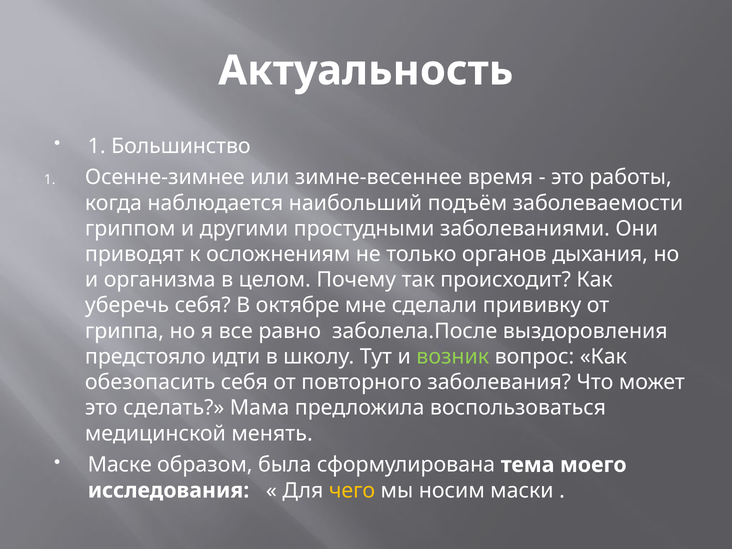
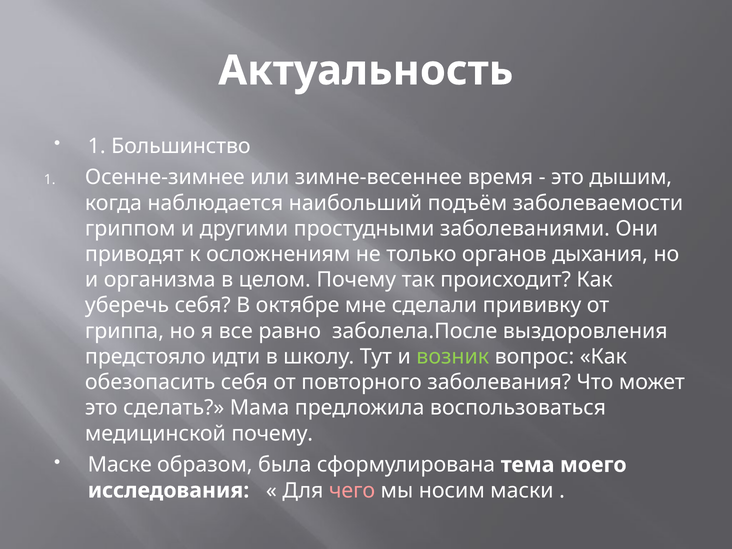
работы: работы -> дышим (631, 177)
медицинской менять: менять -> почему (272, 434)
чего colour: yellow -> pink (352, 490)
